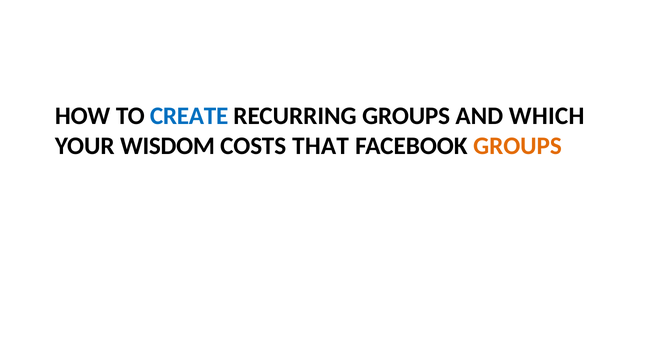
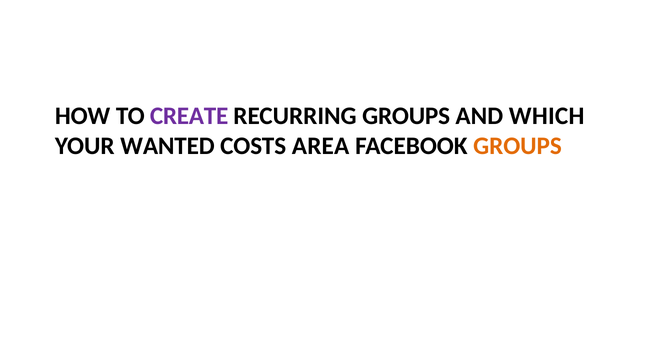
CREATE colour: blue -> purple (189, 116)
WISDOM: WISDOM -> WANTED (167, 146)
THAT: THAT -> AREA (321, 146)
